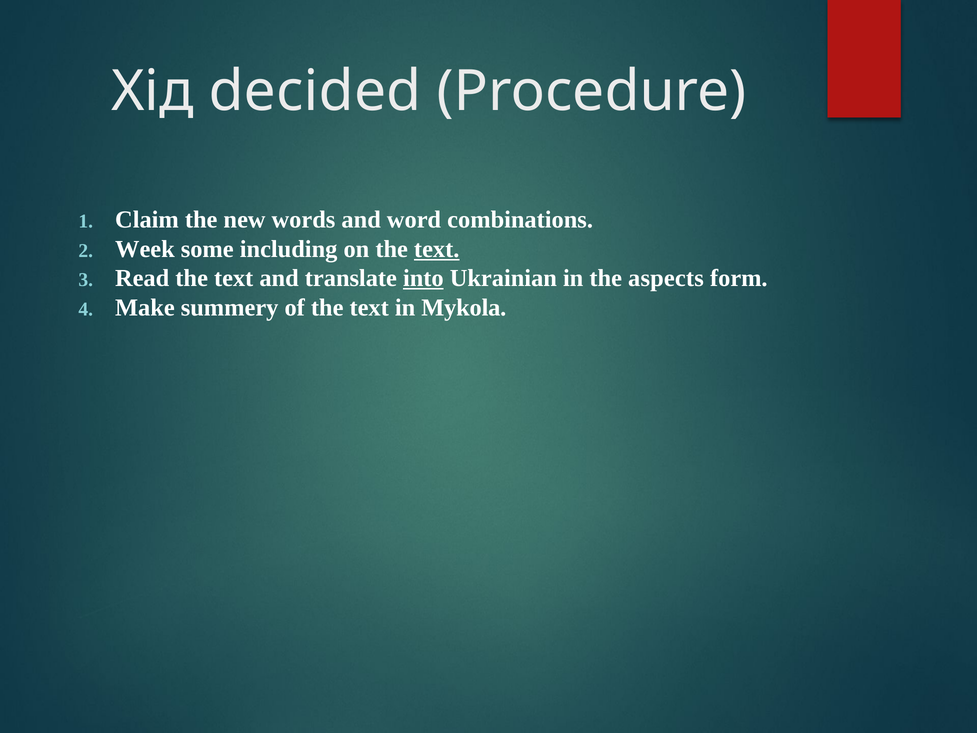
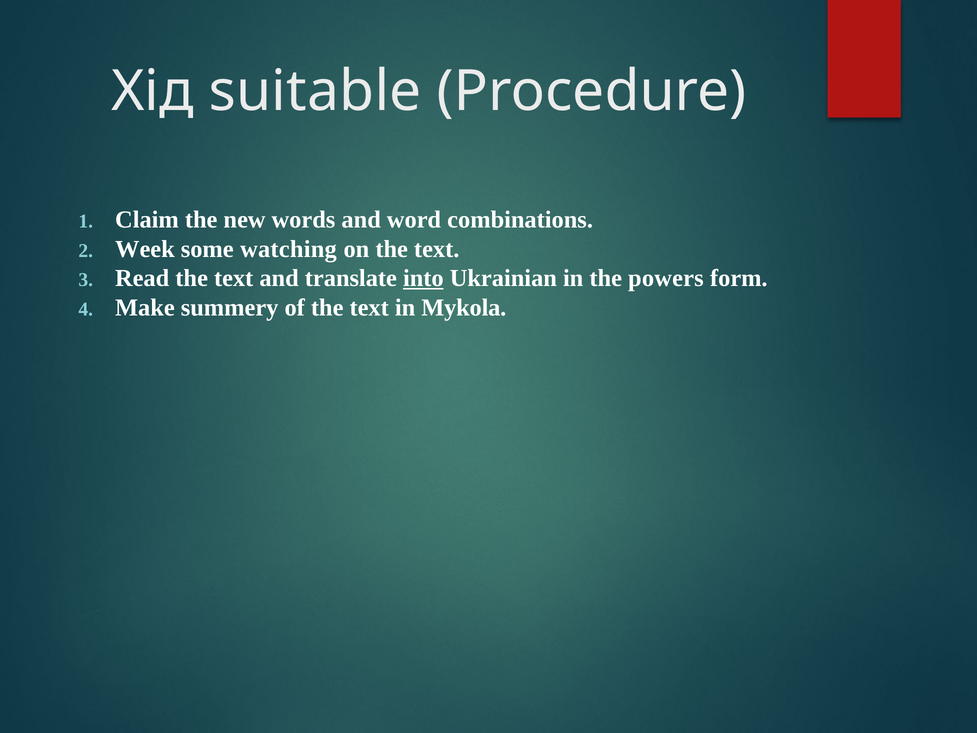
decided: decided -> suitable (315, 91)
including: including -> watching (288, 249)
text underline: present -> none (437, 249)
aspects: aspects -> powers (666, 278)
